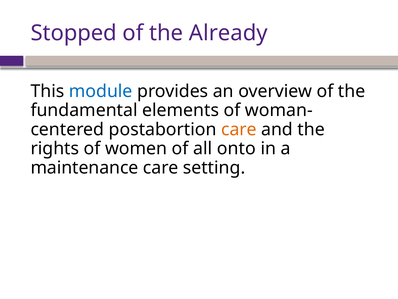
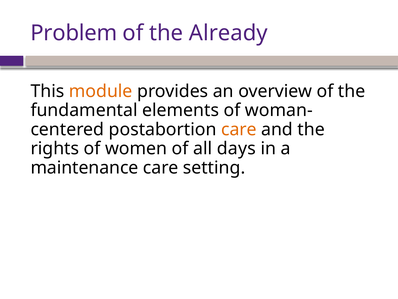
Stopped: Stopped -> Problem (74, 33)
module colour: blue -> orange (101, 91)
onto: onto -> days (236, 148)
